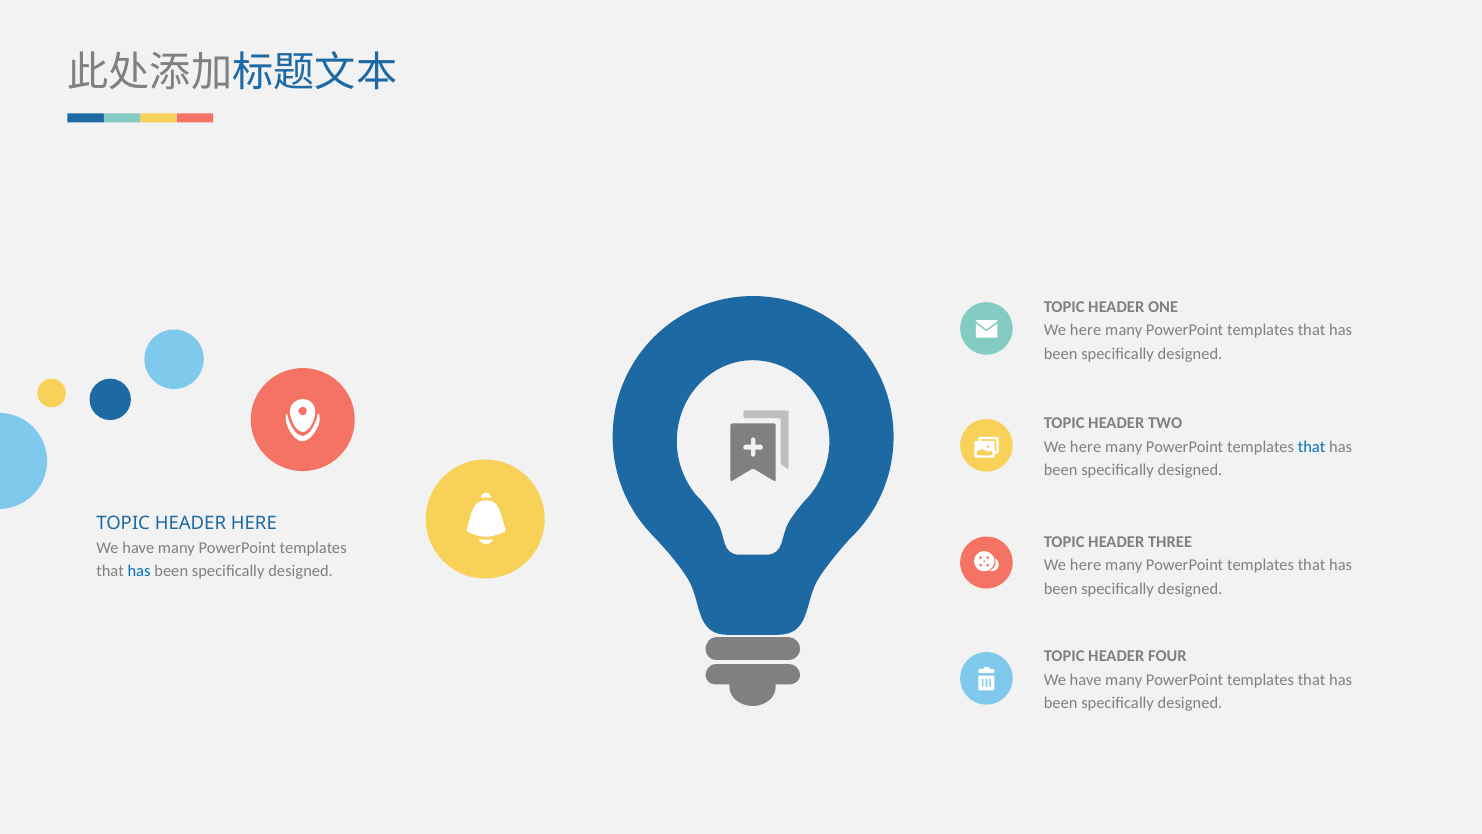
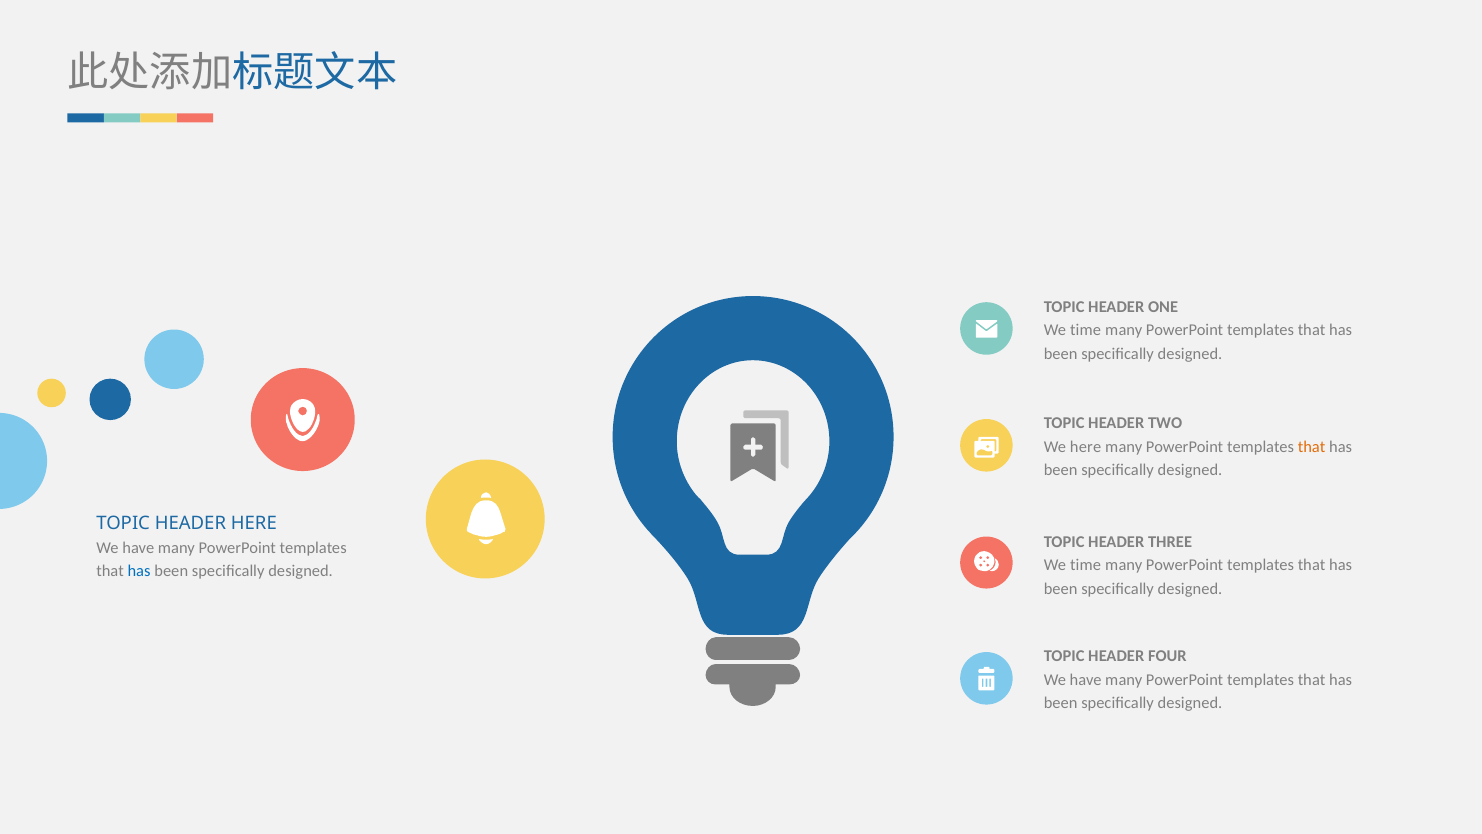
here: here -> time (1086, 330)
that colour: blue -> orange (1312, 447)
here: here -> time (1086, 565)
